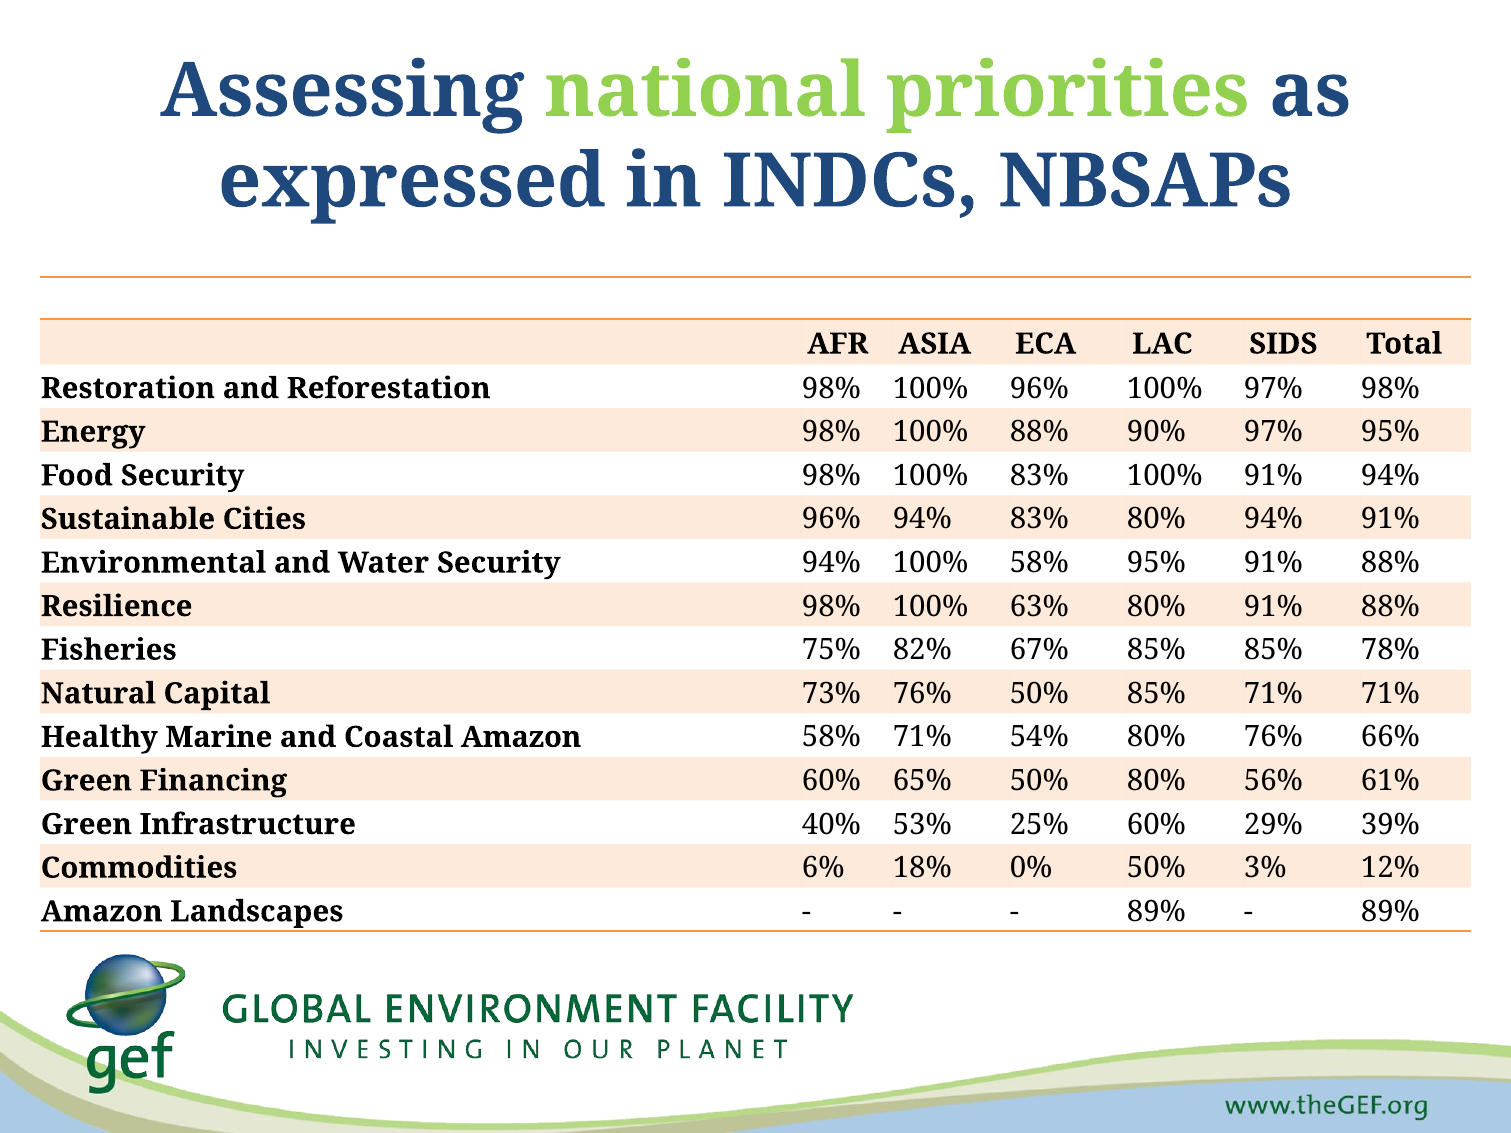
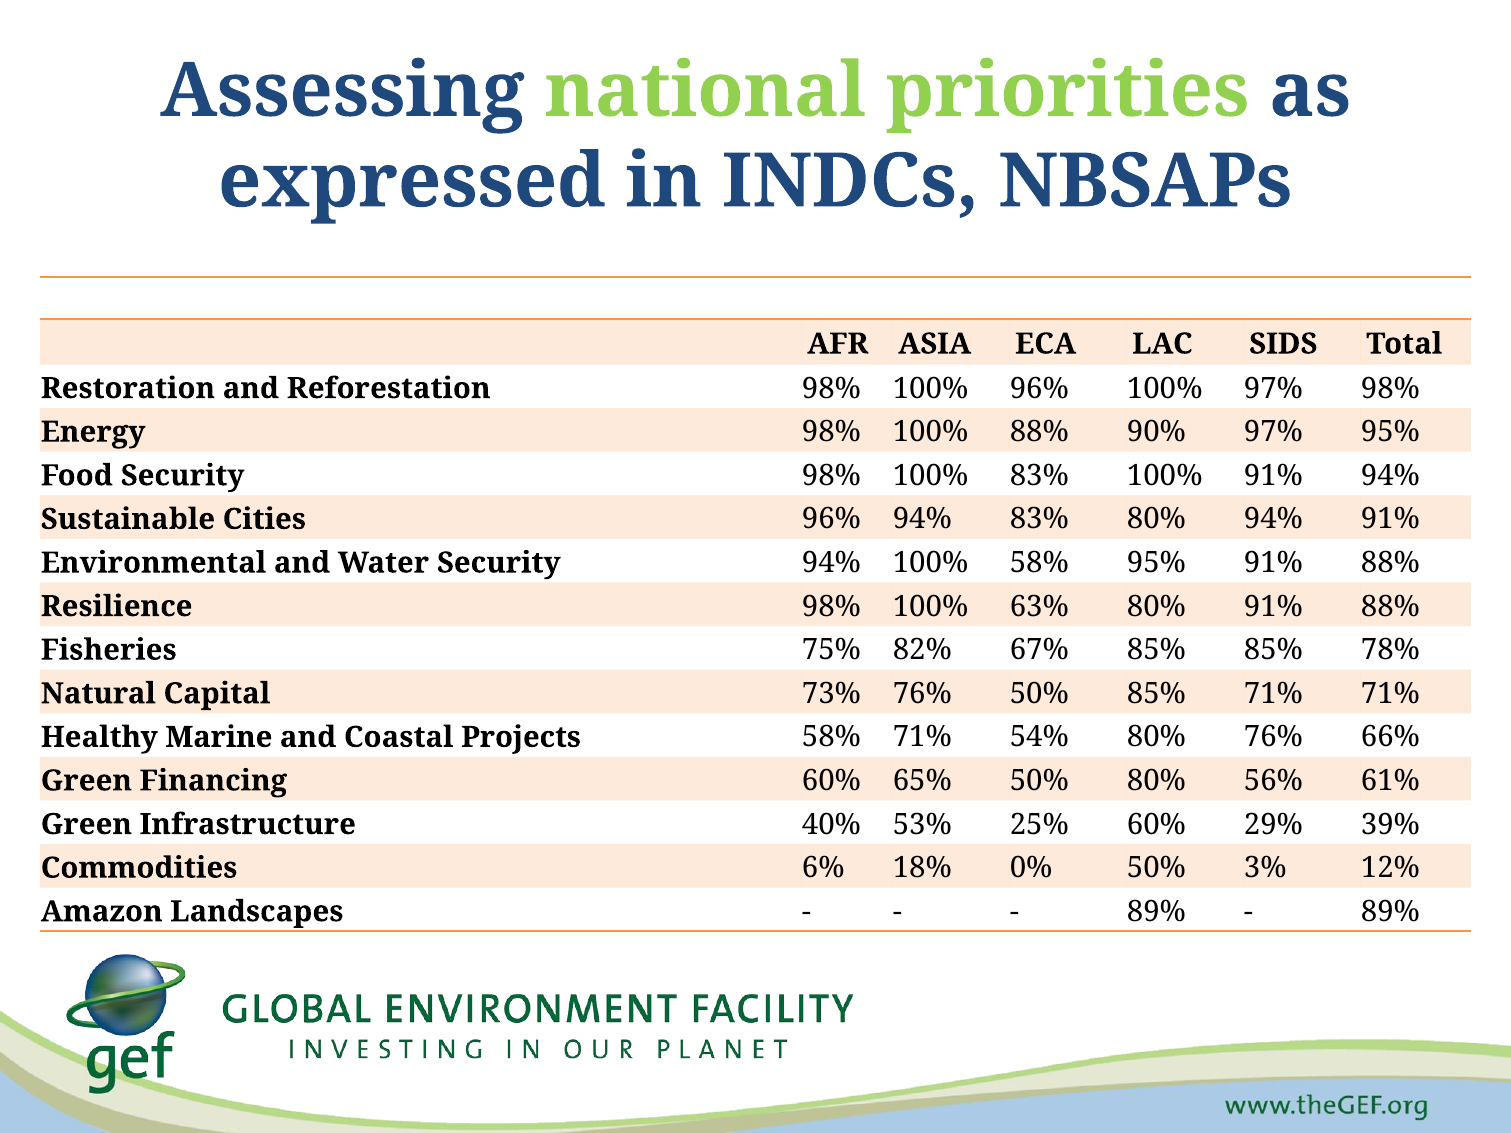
Coastal Amazon: Amazon -> Projects (521, 737)
